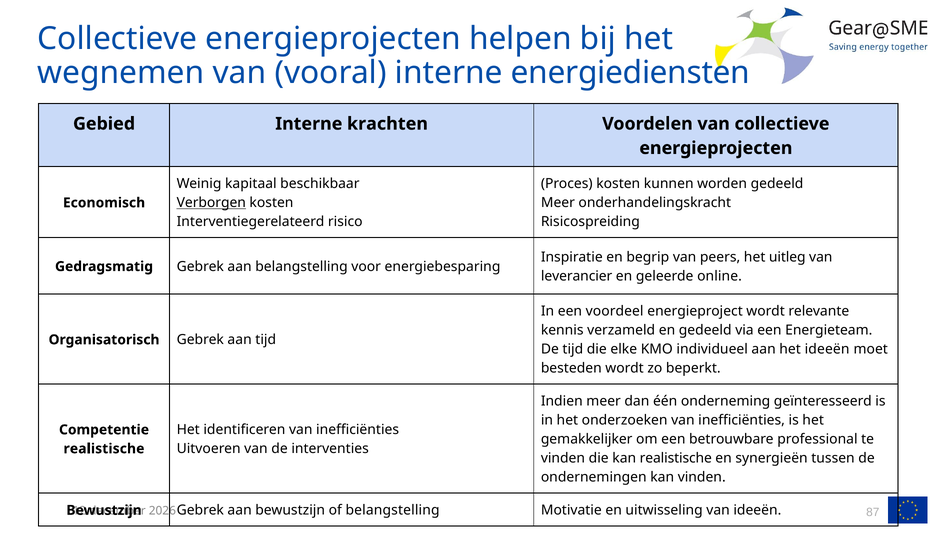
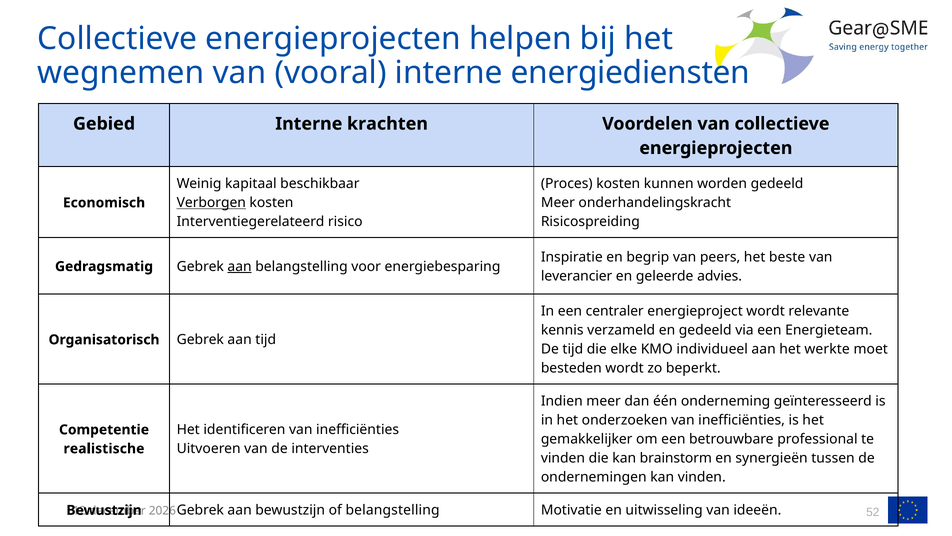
uitleg: uitleg -> beste (787, 257)
aan underline: none -> present (240, 266)
online: online -> advies (720, 276)
voordeel: voordeel -> centraler (615, 311)
het ideeën: ideeën -> werkte (827, 349)
kan realistische: realistische -> brainstorm (676, 458)
87: 87 -> 52 (873, 512)
